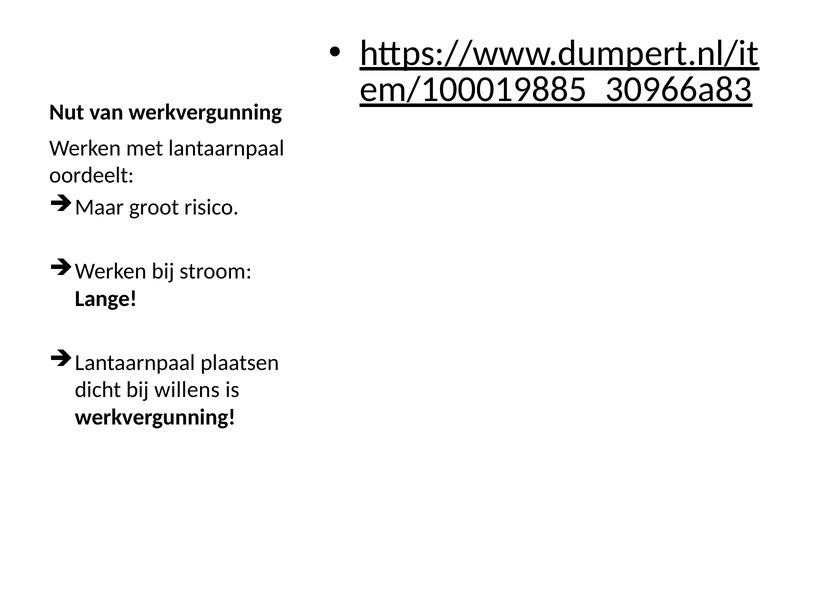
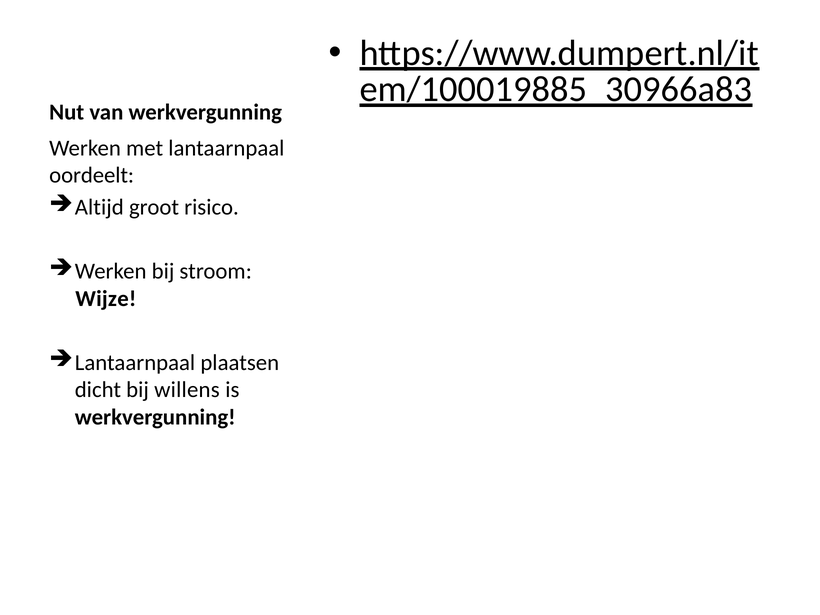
Maar: Maar -> Altijd (99, 207)
Lange: Lange -> Wijze (106, 299)
